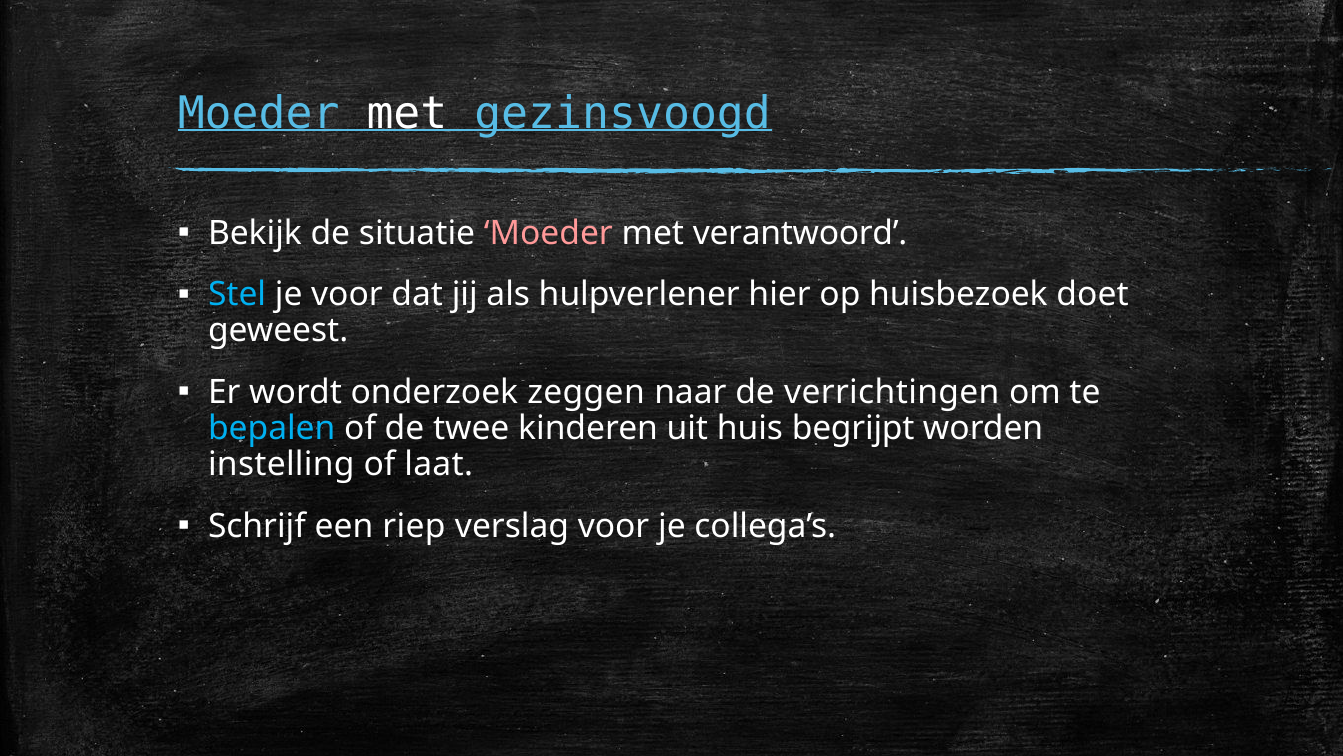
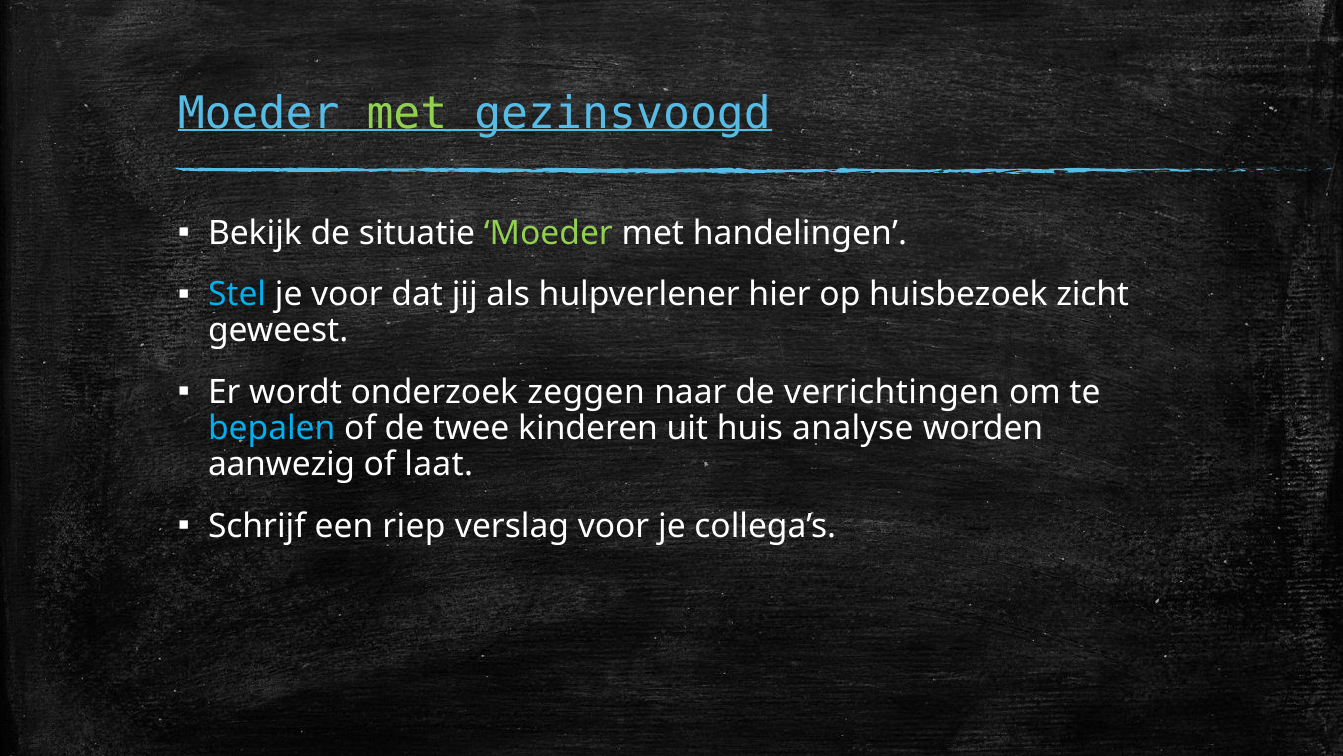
met colour: white -> light green (407, 113)
Moeder colour: pink -> light green (548, 233)
verantwoord: verantwoord -> handelingen (800, 233)
doet: doet -> zicht (1093, 294)
begrijpt: begrijpt -> analyse (853, 428)
instelling: instelling -> aanwezig (282, 465)
